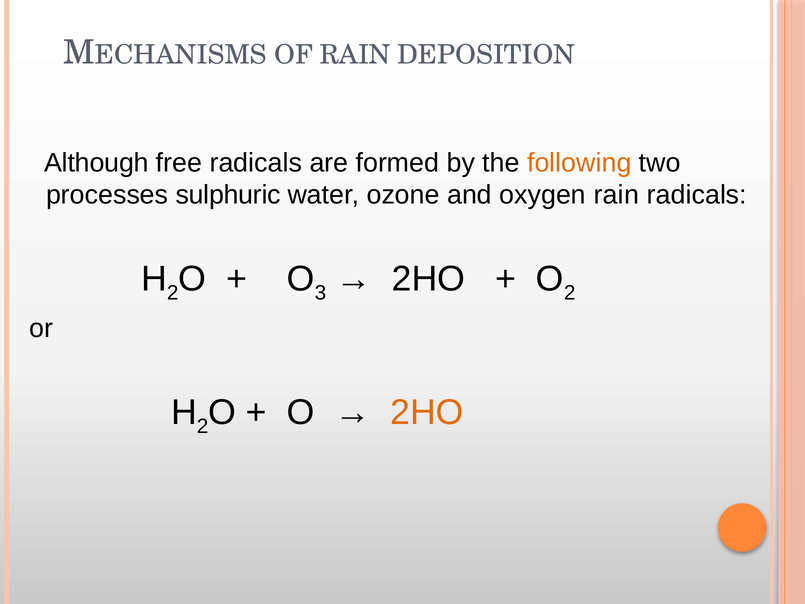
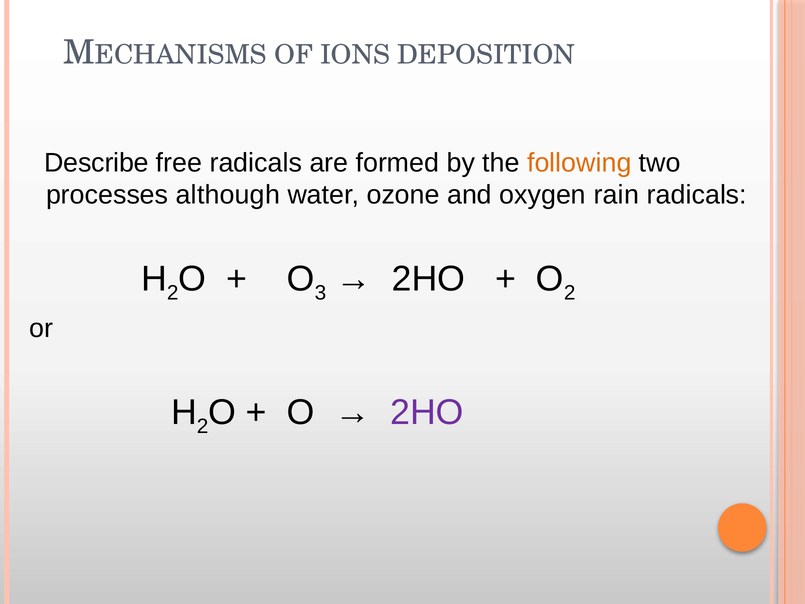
OF RAIN: RAIN -> IONS (355, 55)
Although: Although -> Describe (96, 163)
sulphuric: sulphuric -> although (228, 195)
2HO colour: orange -> purple (427, 412)
